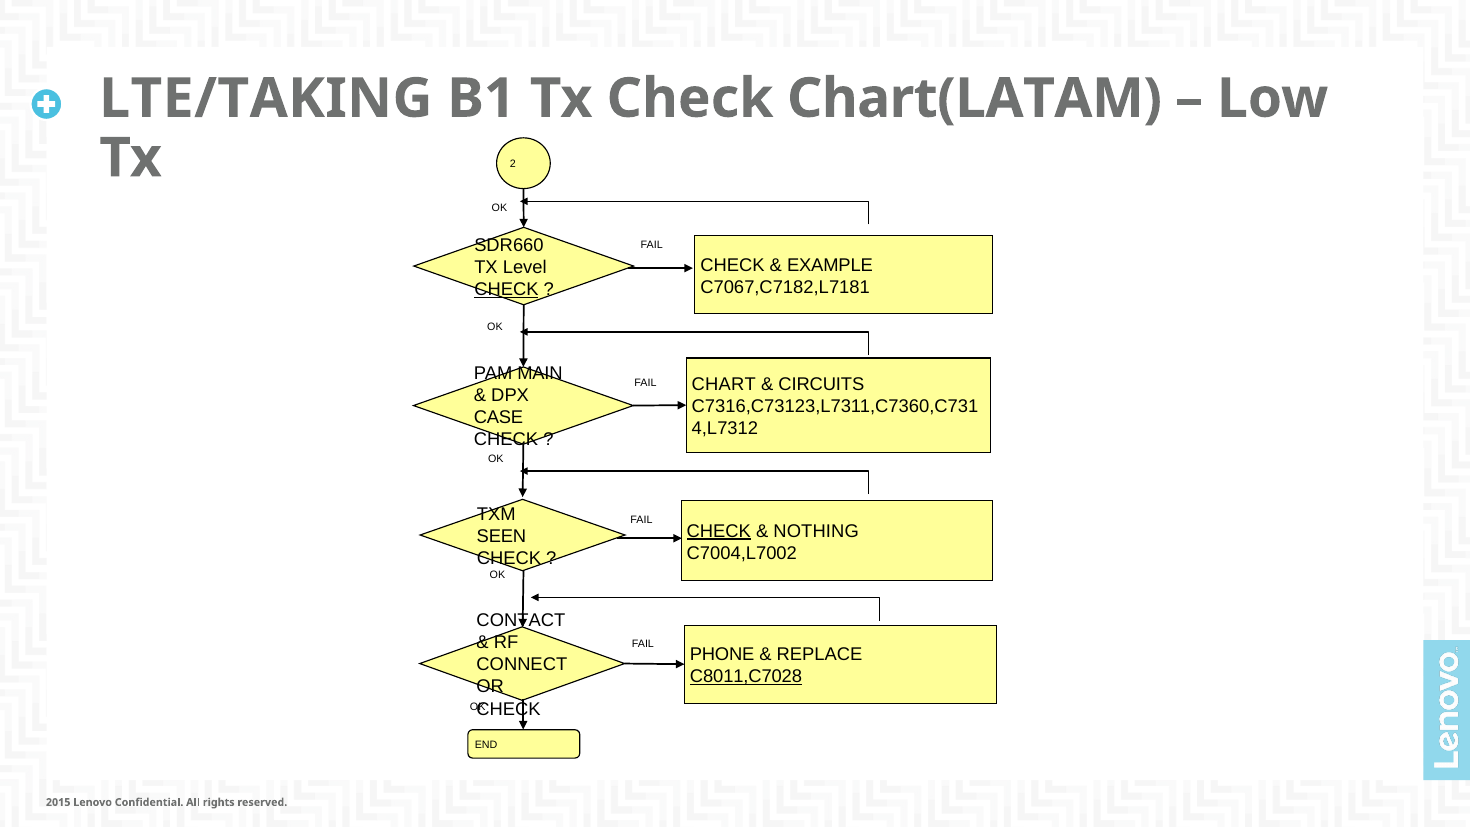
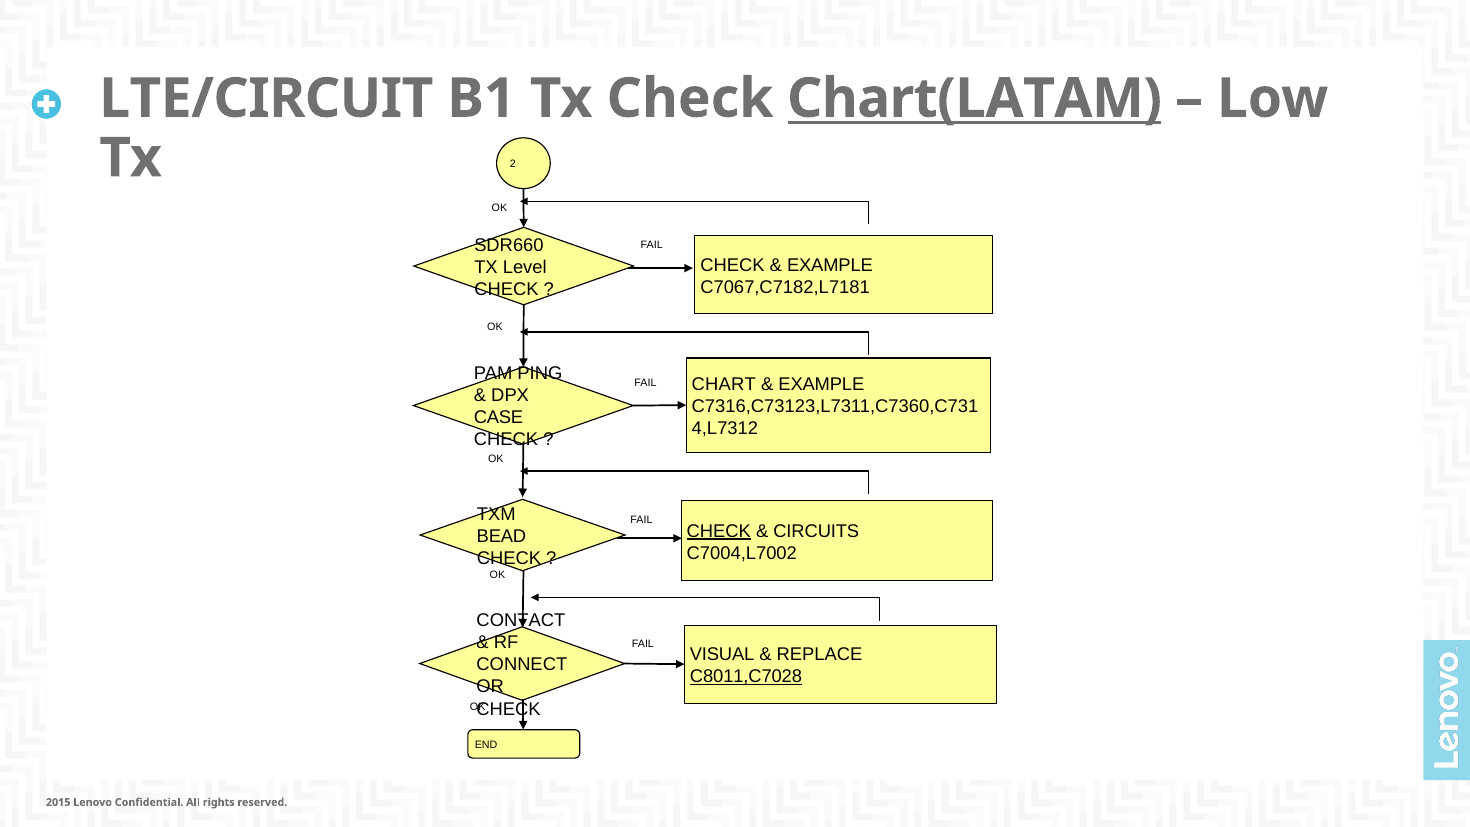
LTE/TAKING: LTE/TAKING -> LTE/CIRCUIT (266, 99)
Chart(LATAM underline: none -> present (975, 99)
CHECK underline: present -> none (506, 289)
MAIN: MAIN -> PING (540, 374)
CIRCUITS: CIRCUITS -> EXAMPLE (821, 384)
NOTHING: NOTHING -> CIRCUITS (816, 531)
SEEN: SEEN -> BEAD (501, 536)
PHONE: PHONE -> VISUAL (722, 654)
